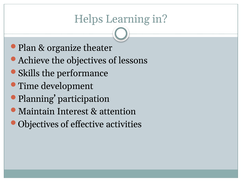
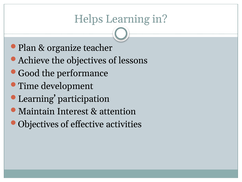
theater: theater -> teacher (98, 48)
Skills: Skills -> Good (29, 73)
Planning: Planning -> Learning (37, 99)
